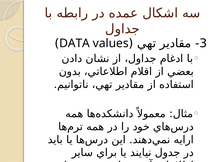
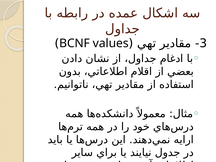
DATA: DATA -> BCNF (75, 43)
